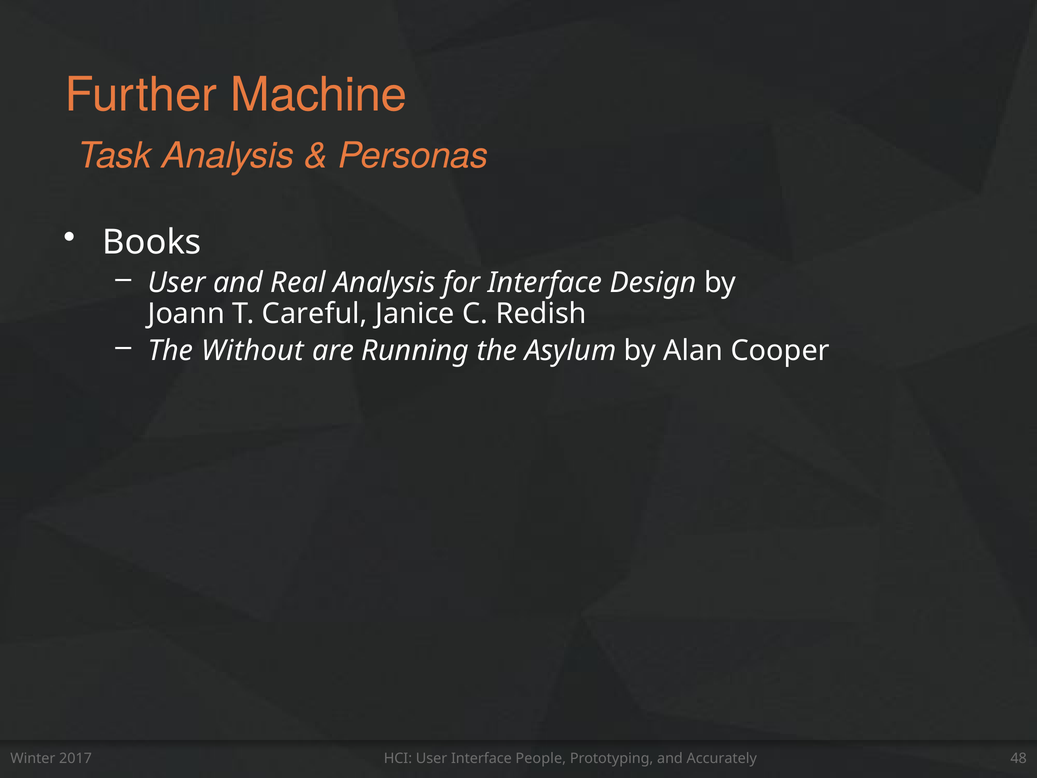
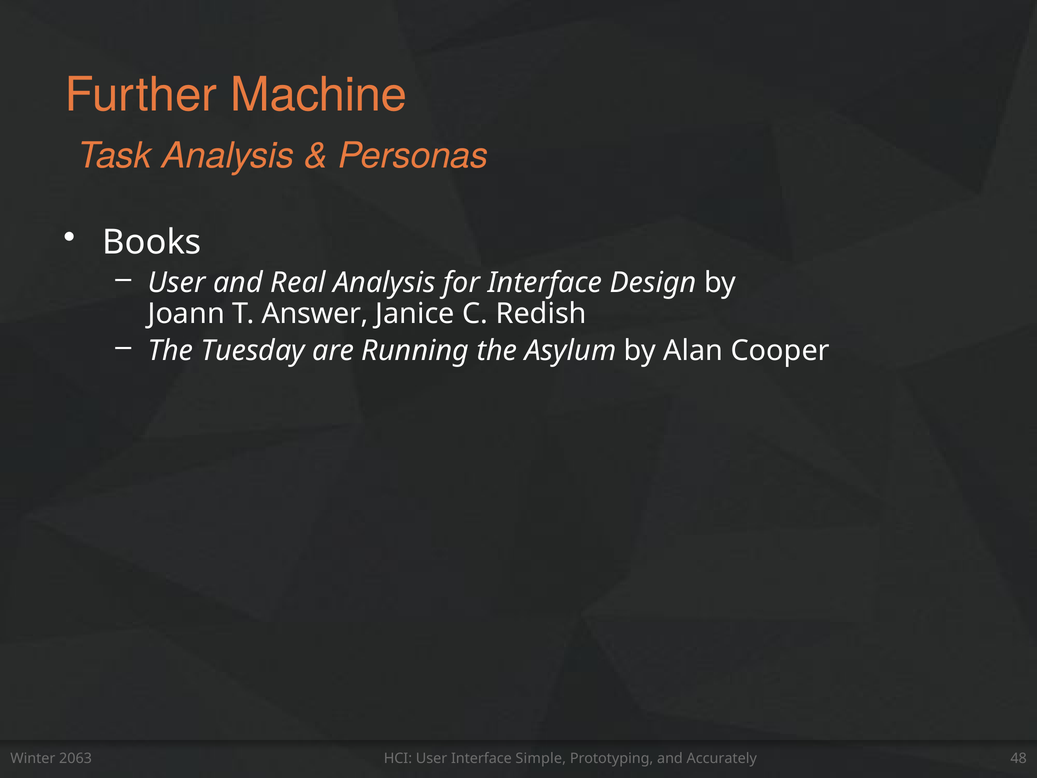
Careful: Careful -> Answer (315, 314)
Without: Without -> Tuesday (253, 350)
2017: 2017 -> 2063 (76, 758)
People: People -> Simple (541, 758)
